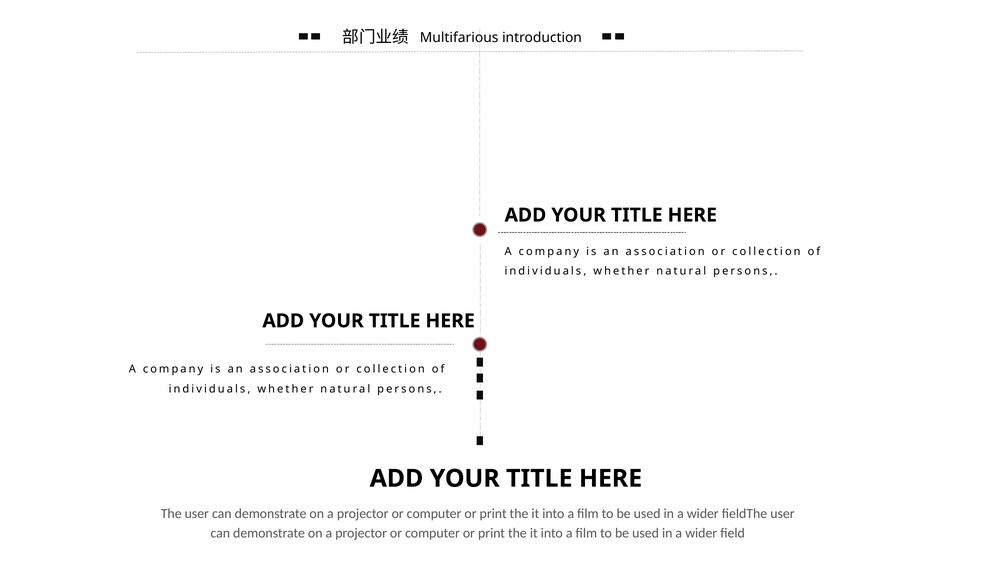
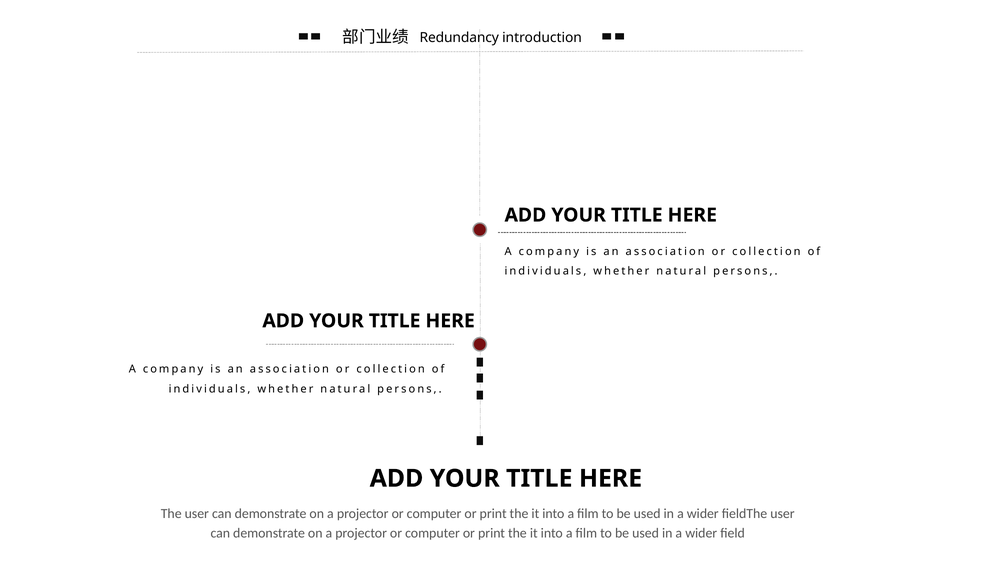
Multifarious: Multifarious -> Redundancy (459, 38)
